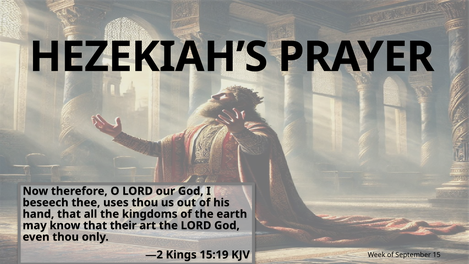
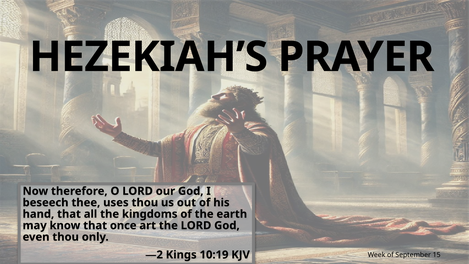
their: their -> once (123, 225)
15:19: 15:19 -> 10:19 (214, 255)
